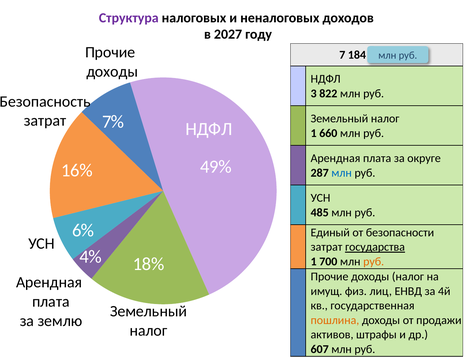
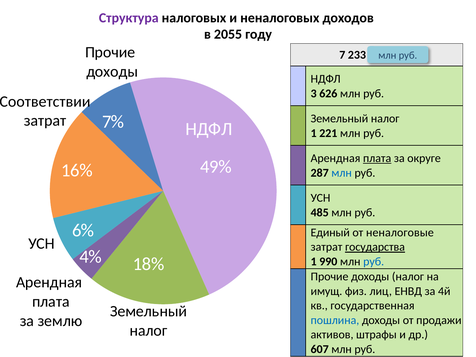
2027: 2027 -> 2055 (228, 34)
184: 184 -> 233 (357, 55)
822: 822 -> 626 (328, 93)
Безопасность: Безопасность -> Соответствии (45, 102)
660: 660 -> 221 (328, 133)
плата underline: none -> present (377, 158)
безопасности: безопасности -> неналоговые (400, 233)
700: 700 -> 990 (328, 262)
руб colour: orange -> blue (374, 262)
пошлина colour: orange -> blue (335, 320)
